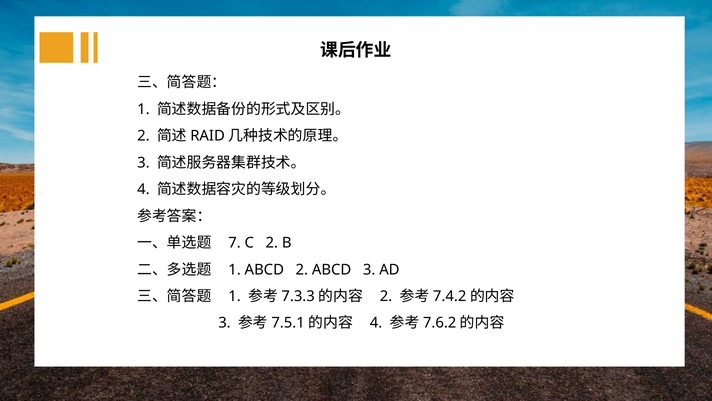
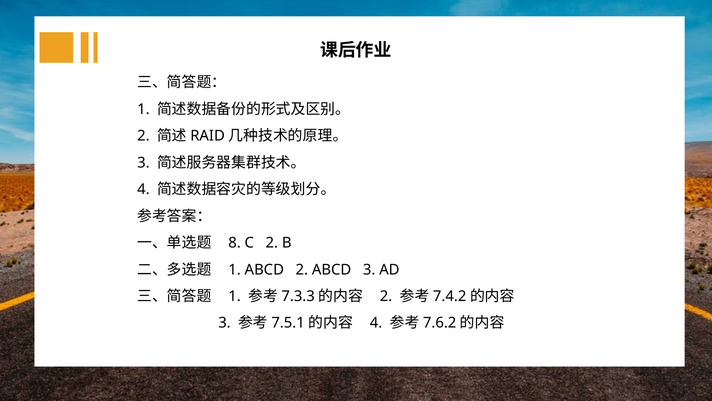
7: 7 -> 8 (235, 243)
